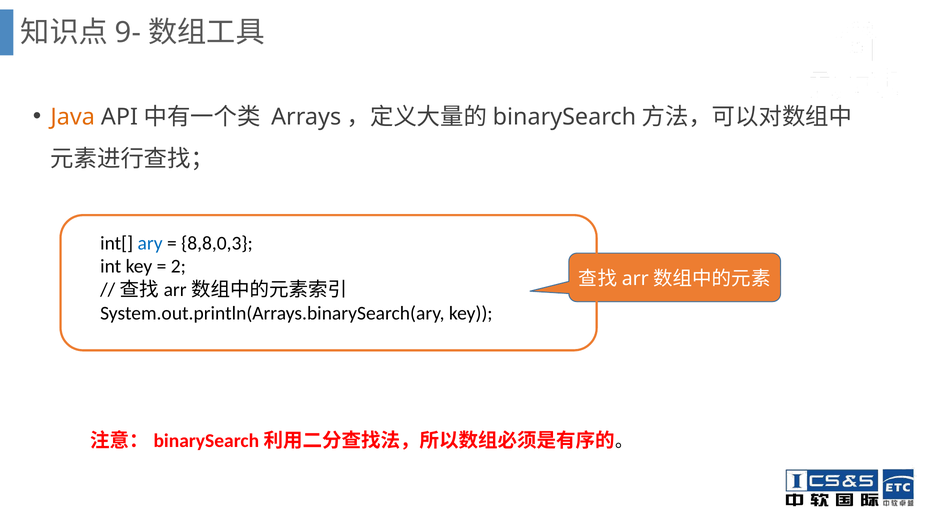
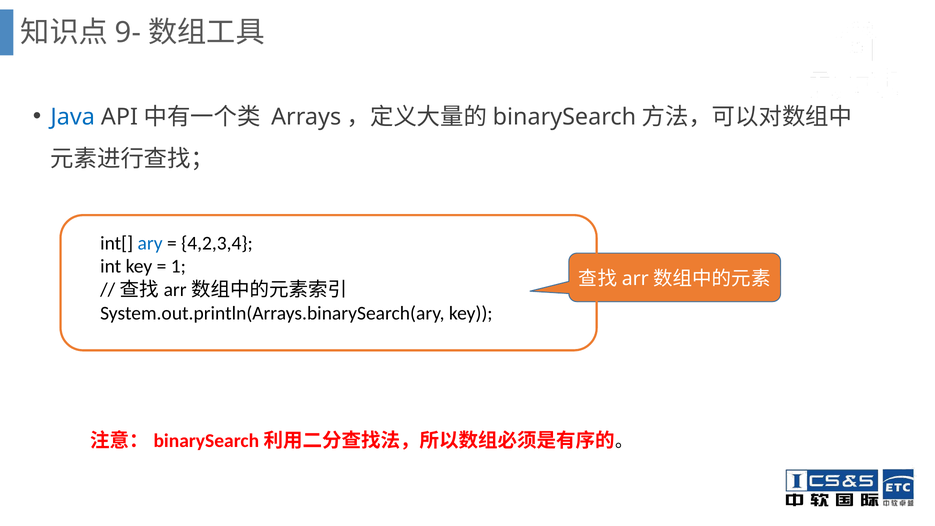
Java colour: orange -> blue (73, 117)
8,8,0,3: 8,8,0,3 -> 4,2,3,4 (217, 243)
2: 2 -> 1 (178, 266)
